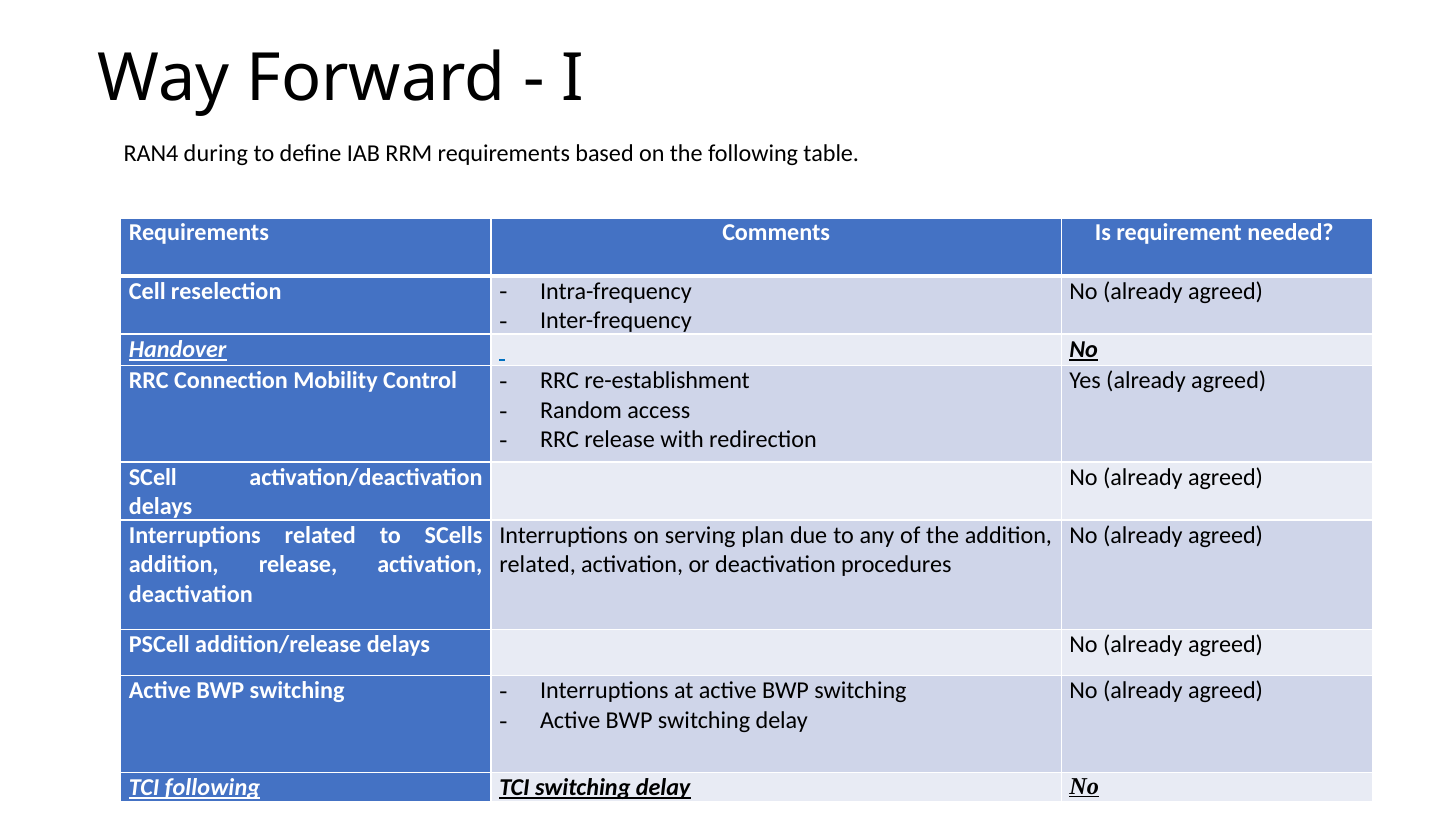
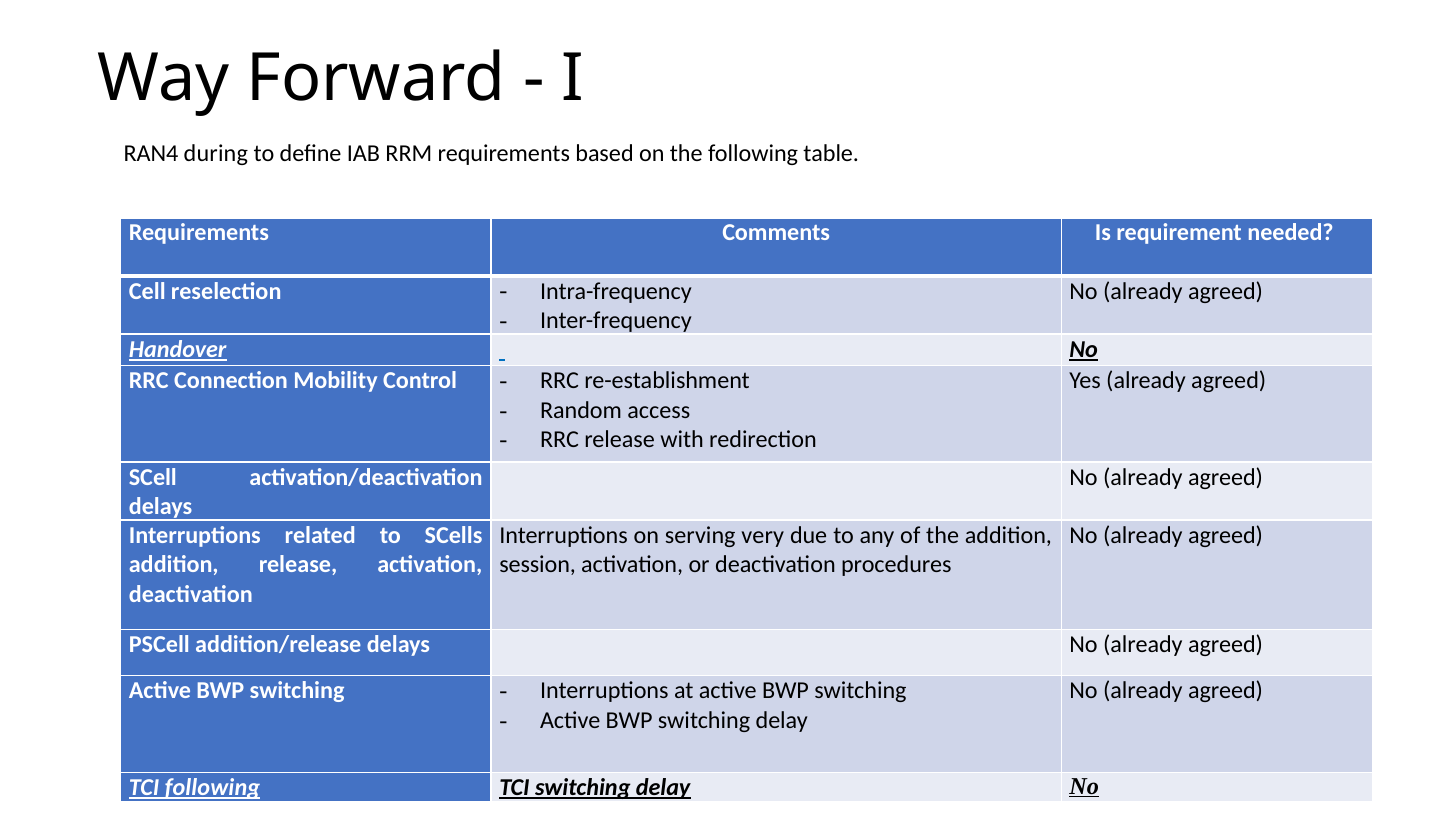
plan: plan -> very (763, 535)
related: related -> session (538, 565)
